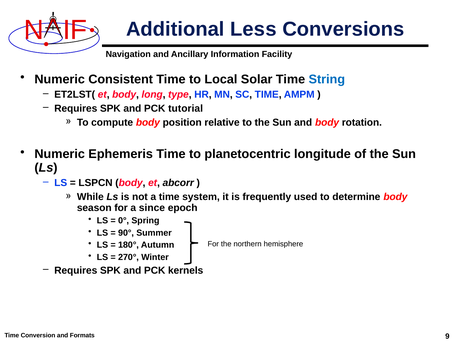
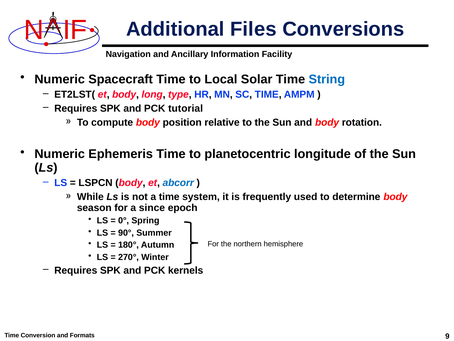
Less: Less -> Files (253, 29)
Consistent: Consistent -> Spacecraft (121, 79)
abcorr colour: black -> blue (178, 183)
